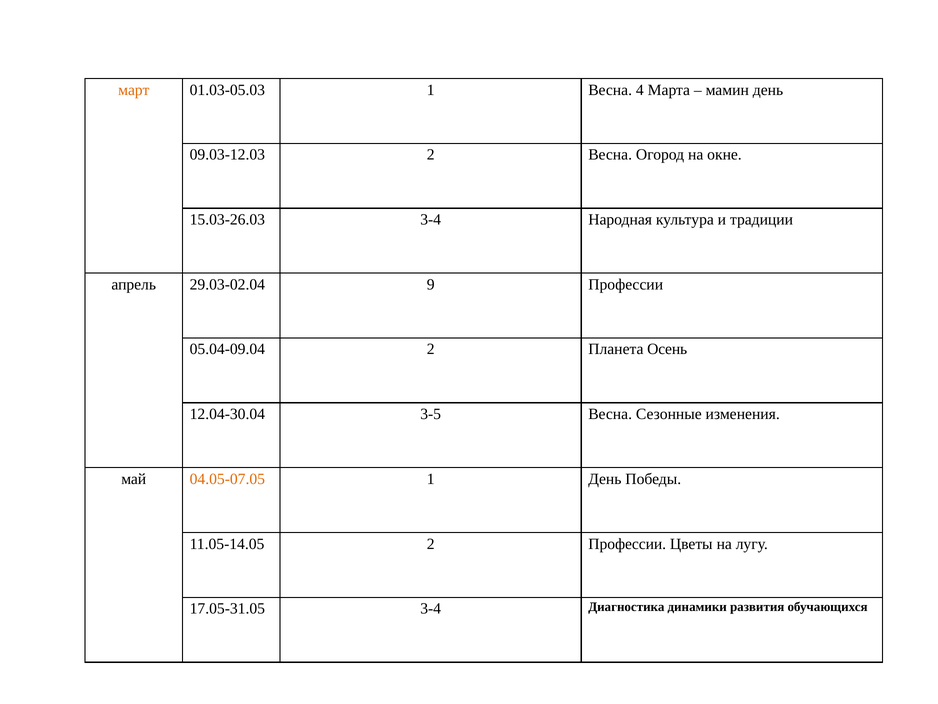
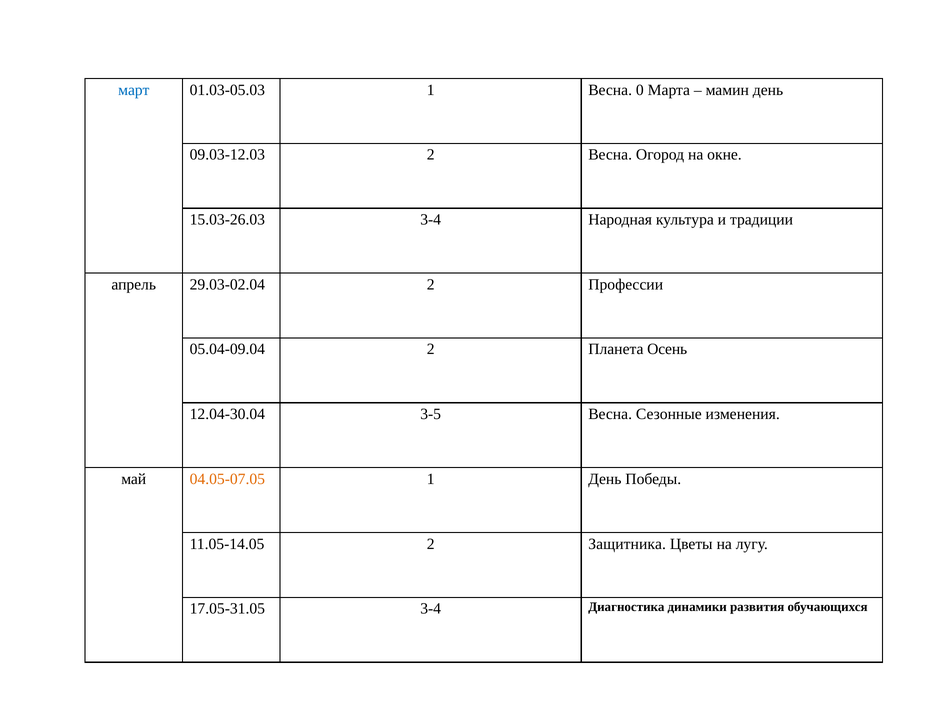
март colour: orange -> blue (134, 90)
4: 4 -> 0 (640, 90)
29.03-02.04 9: 9 -> 2 (431, 284)
2 Профессии: Профессии -> Защитника (627, 543)
